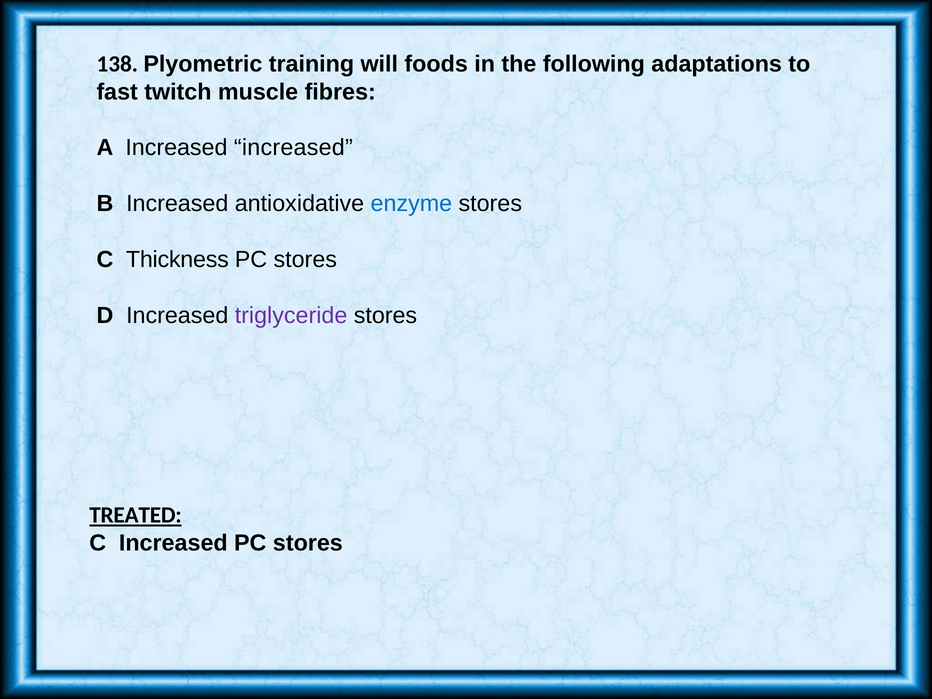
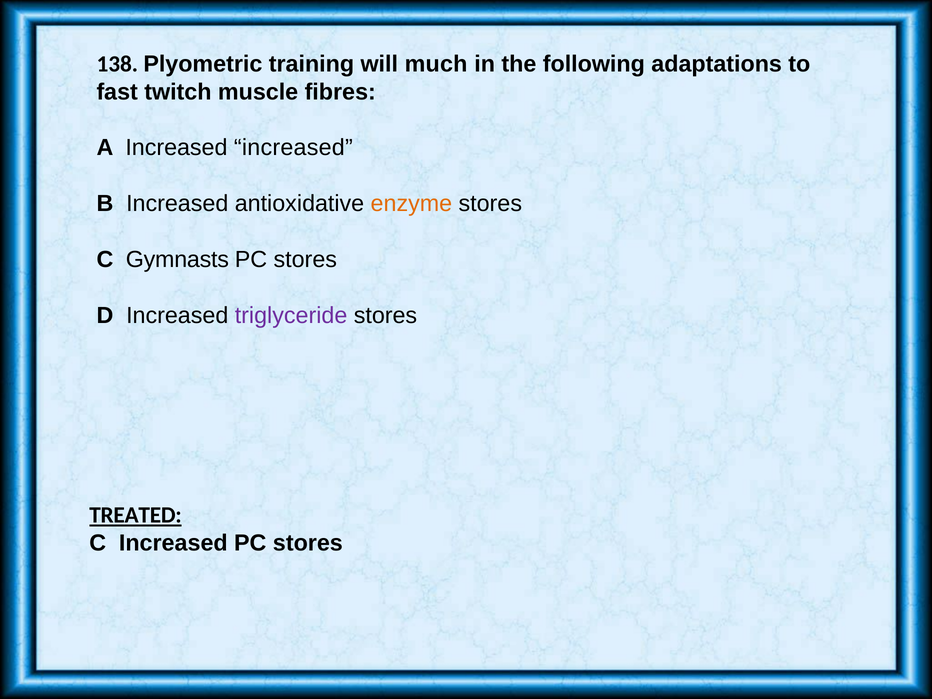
foods: foods -> much (436, 64)
enzyme colour: blue -> orange (411, 204)
Thickness: Thickness -> Gymnasts (177, 260)
